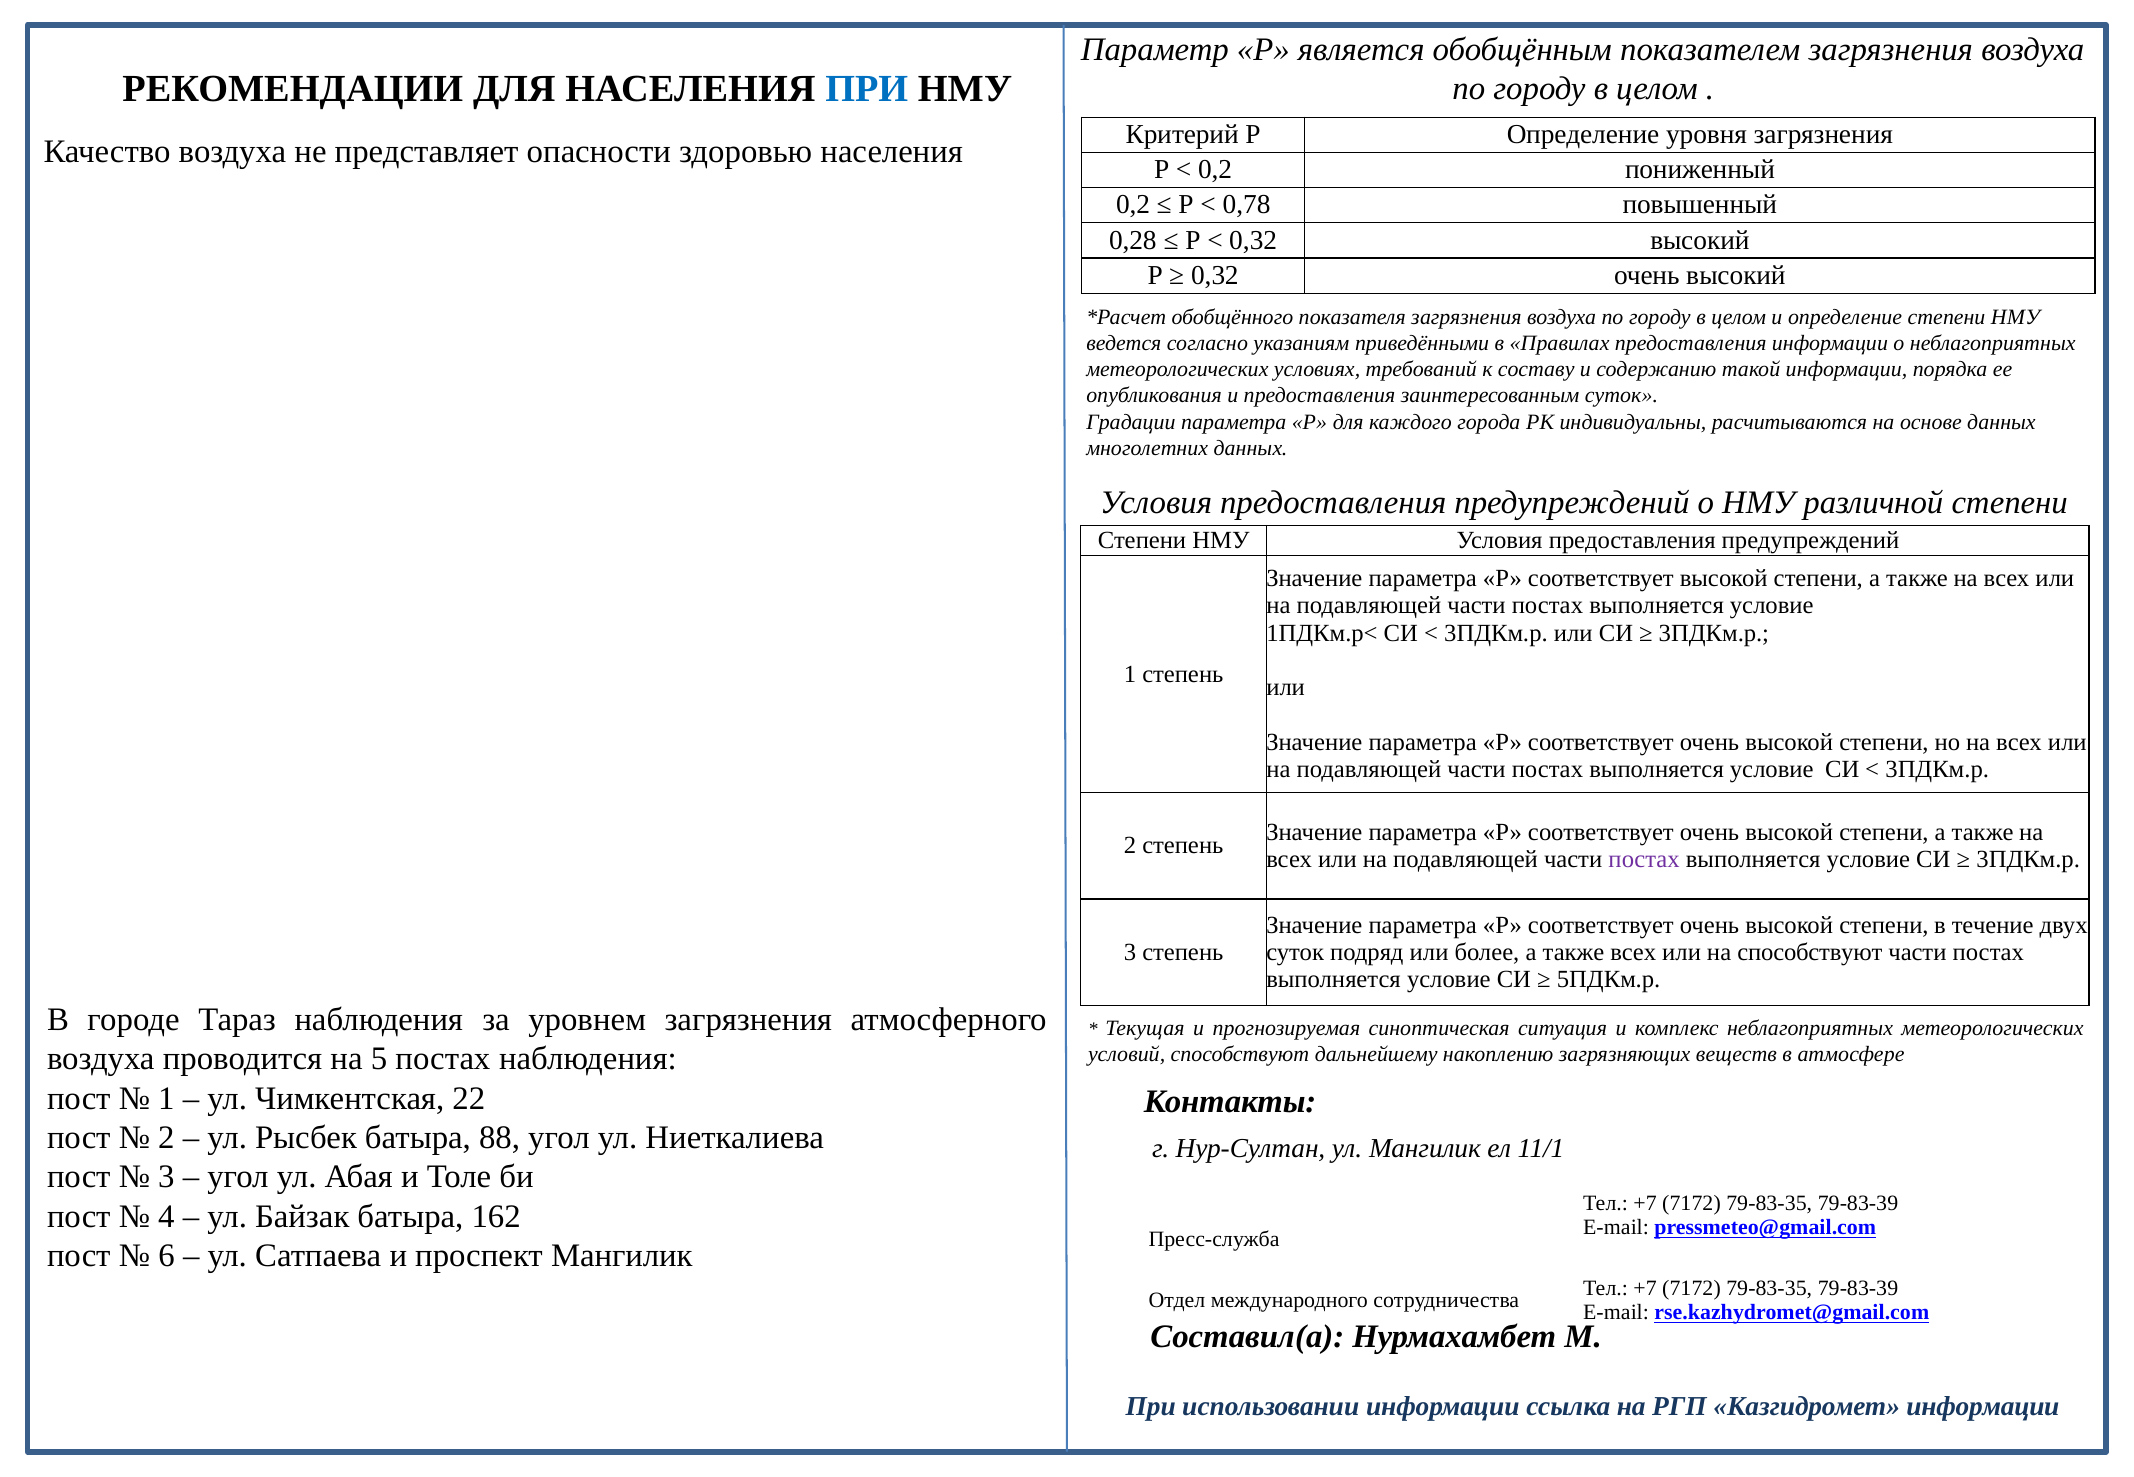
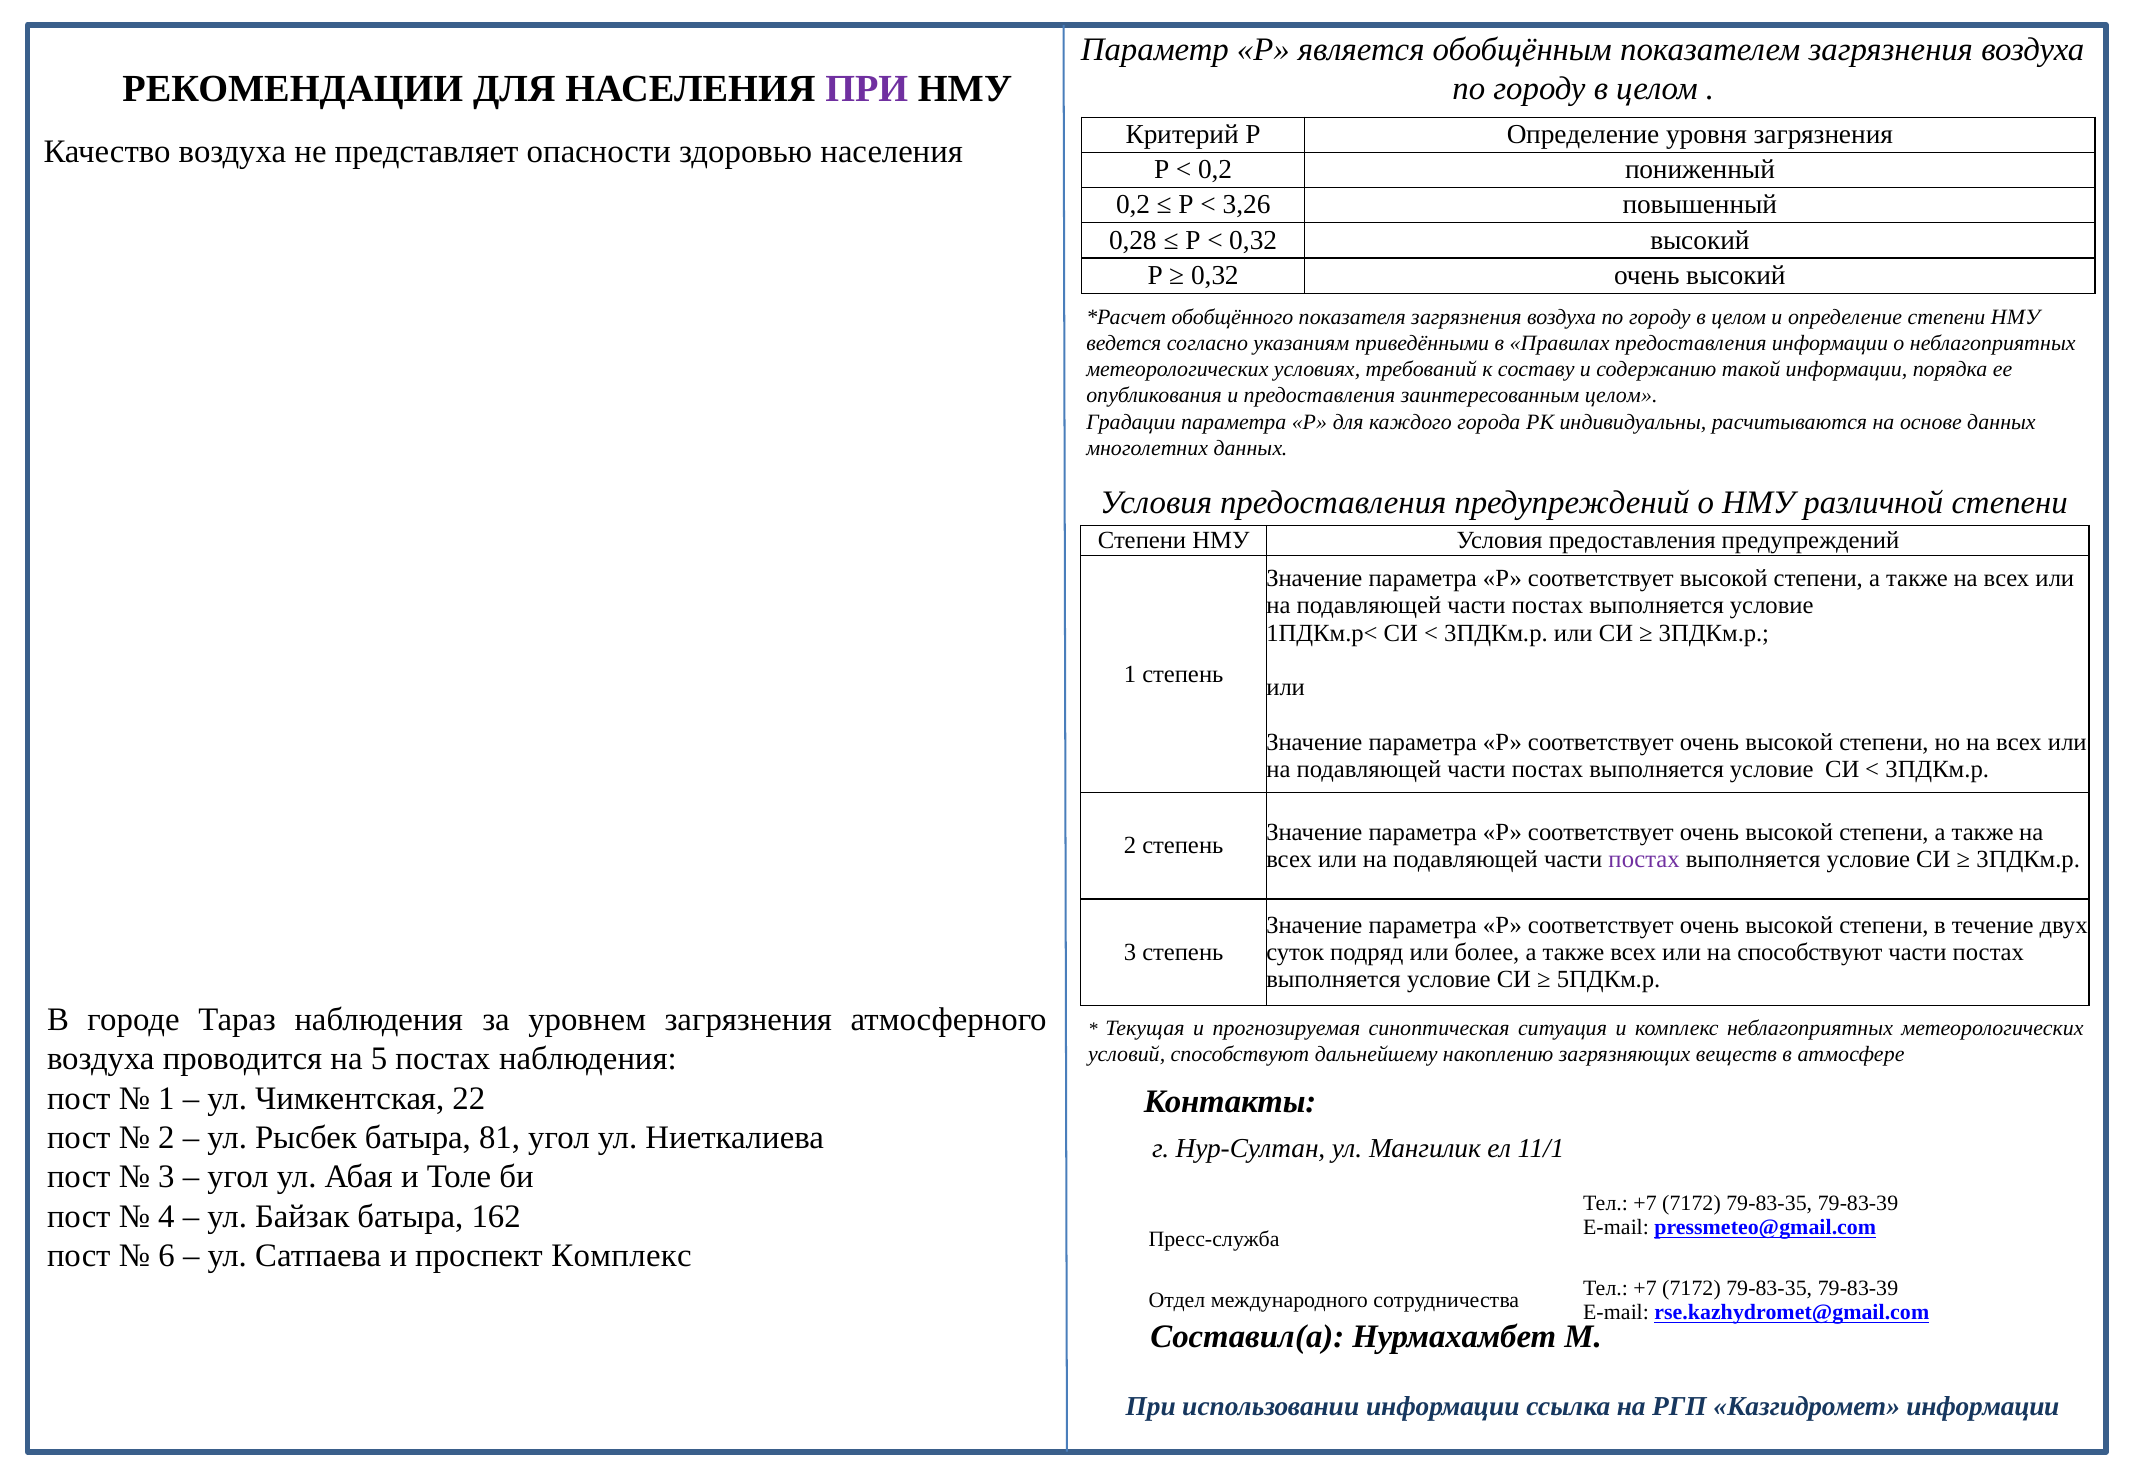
ПРИ colour: blue -> purple (867, 88)
0,78: 0,78 -> 3,26 (1247, 205)
заинтересованным суток: суток -> целом (1621, 396)
88: 88 -> 81 (500, 1138)
проспект Мангилик: Мангилик -> Комплекс (622, 1256)
